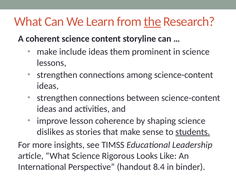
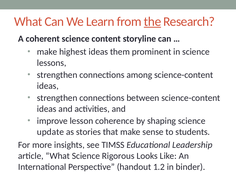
include: include -> highest (73, 52)
dislikes: dislikes -> update (50, 132)
students underline: present -> none (193, 132)
8.4: 8.4 -> 1.2 (159, 167)
